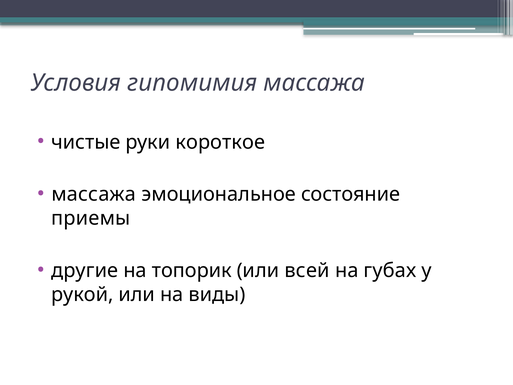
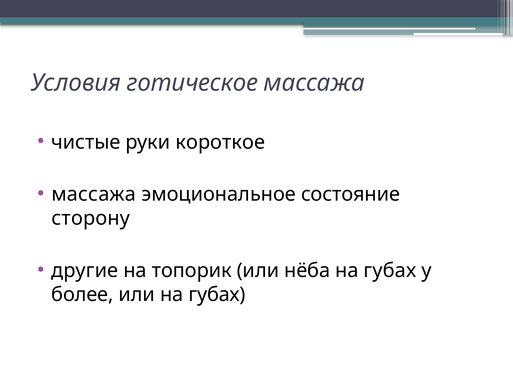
гипомимия: гипомимия -> готическое (192, 83)
приемы: приемы -> сторону (91, 218)
всей: всей -> нёба (307, 270)
рукой: рукой -> более (82, 294)
или на виды: виды -> губах (217, 294)
